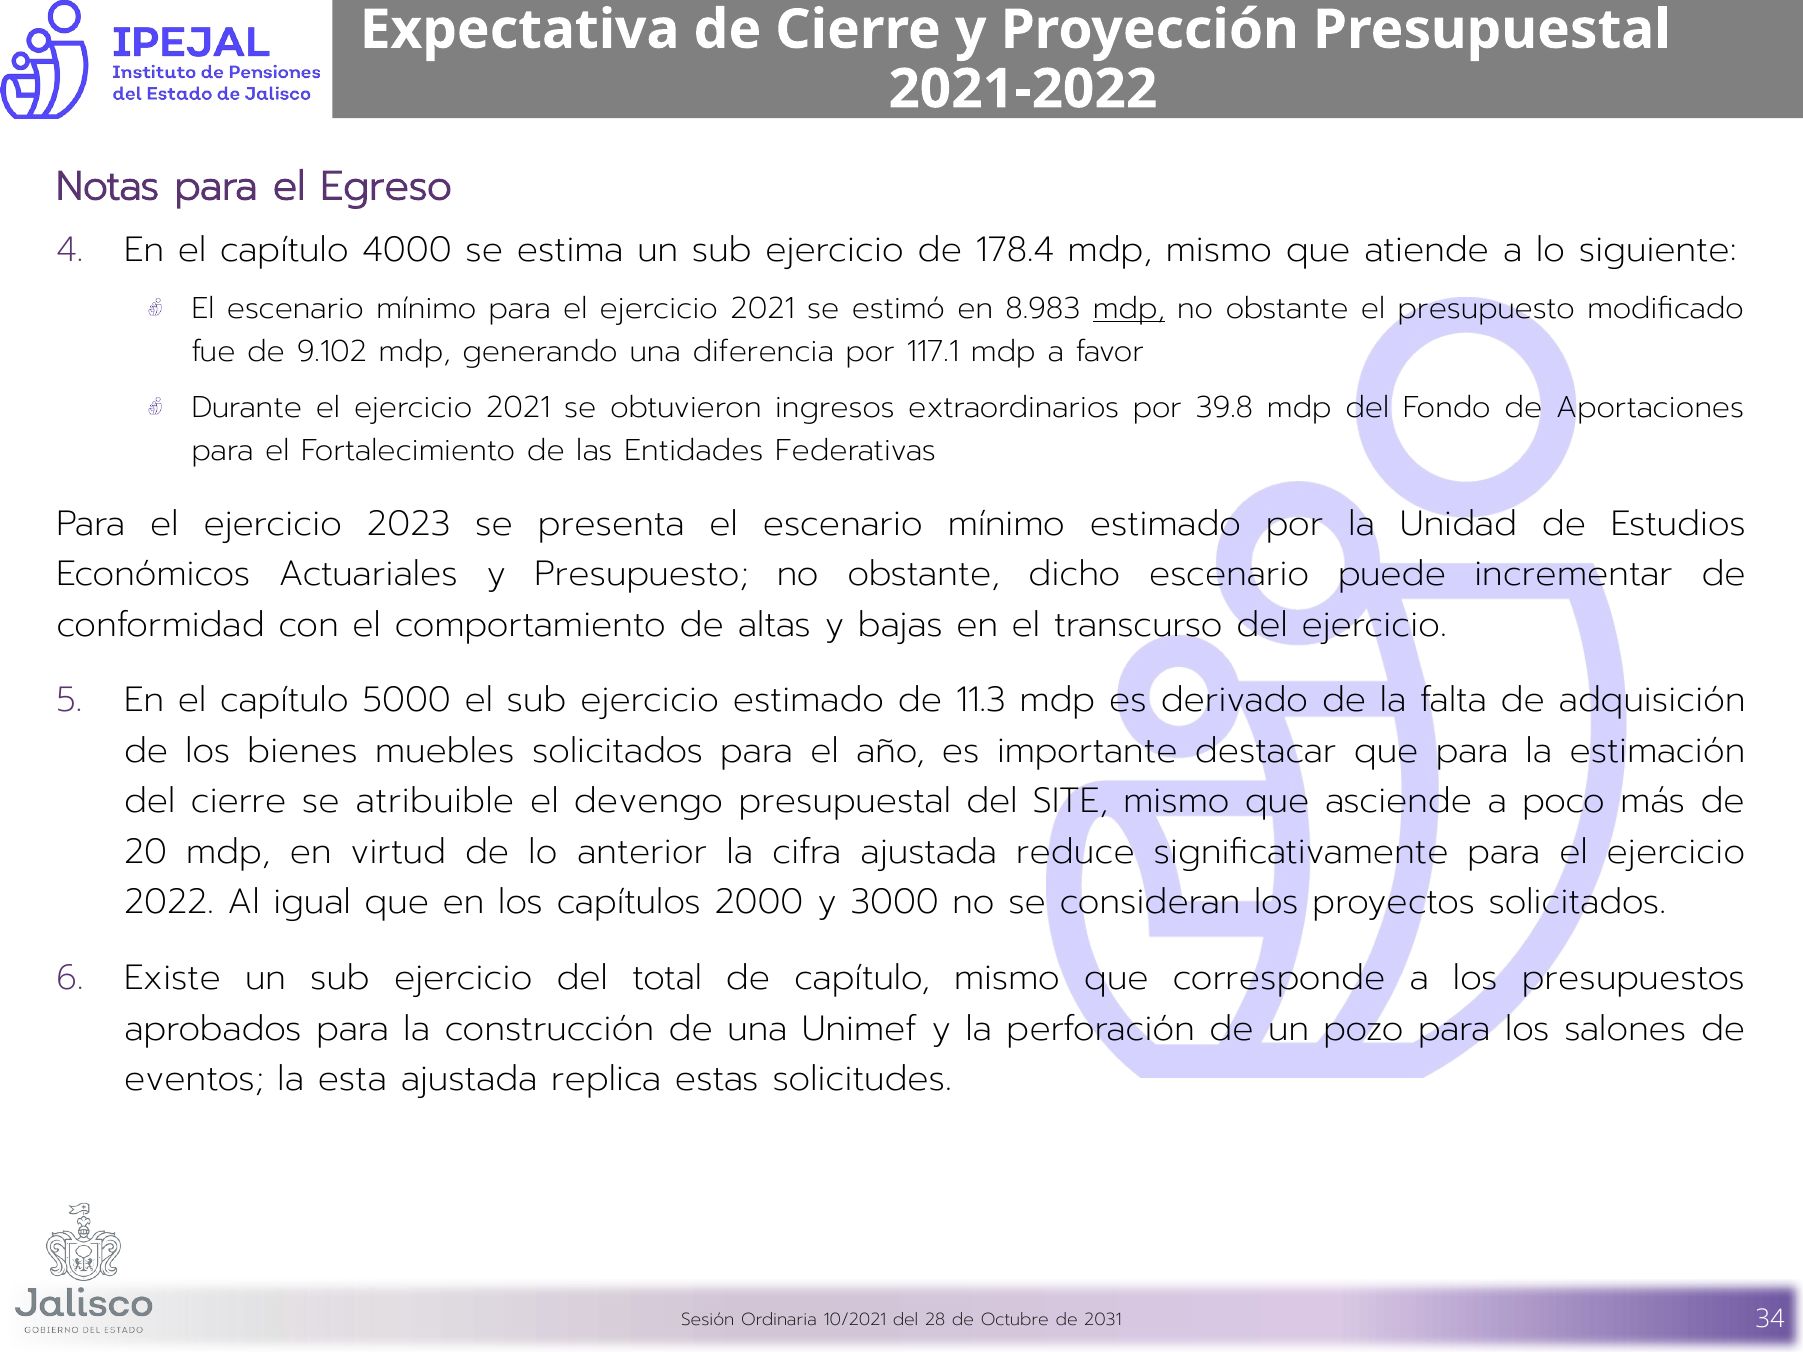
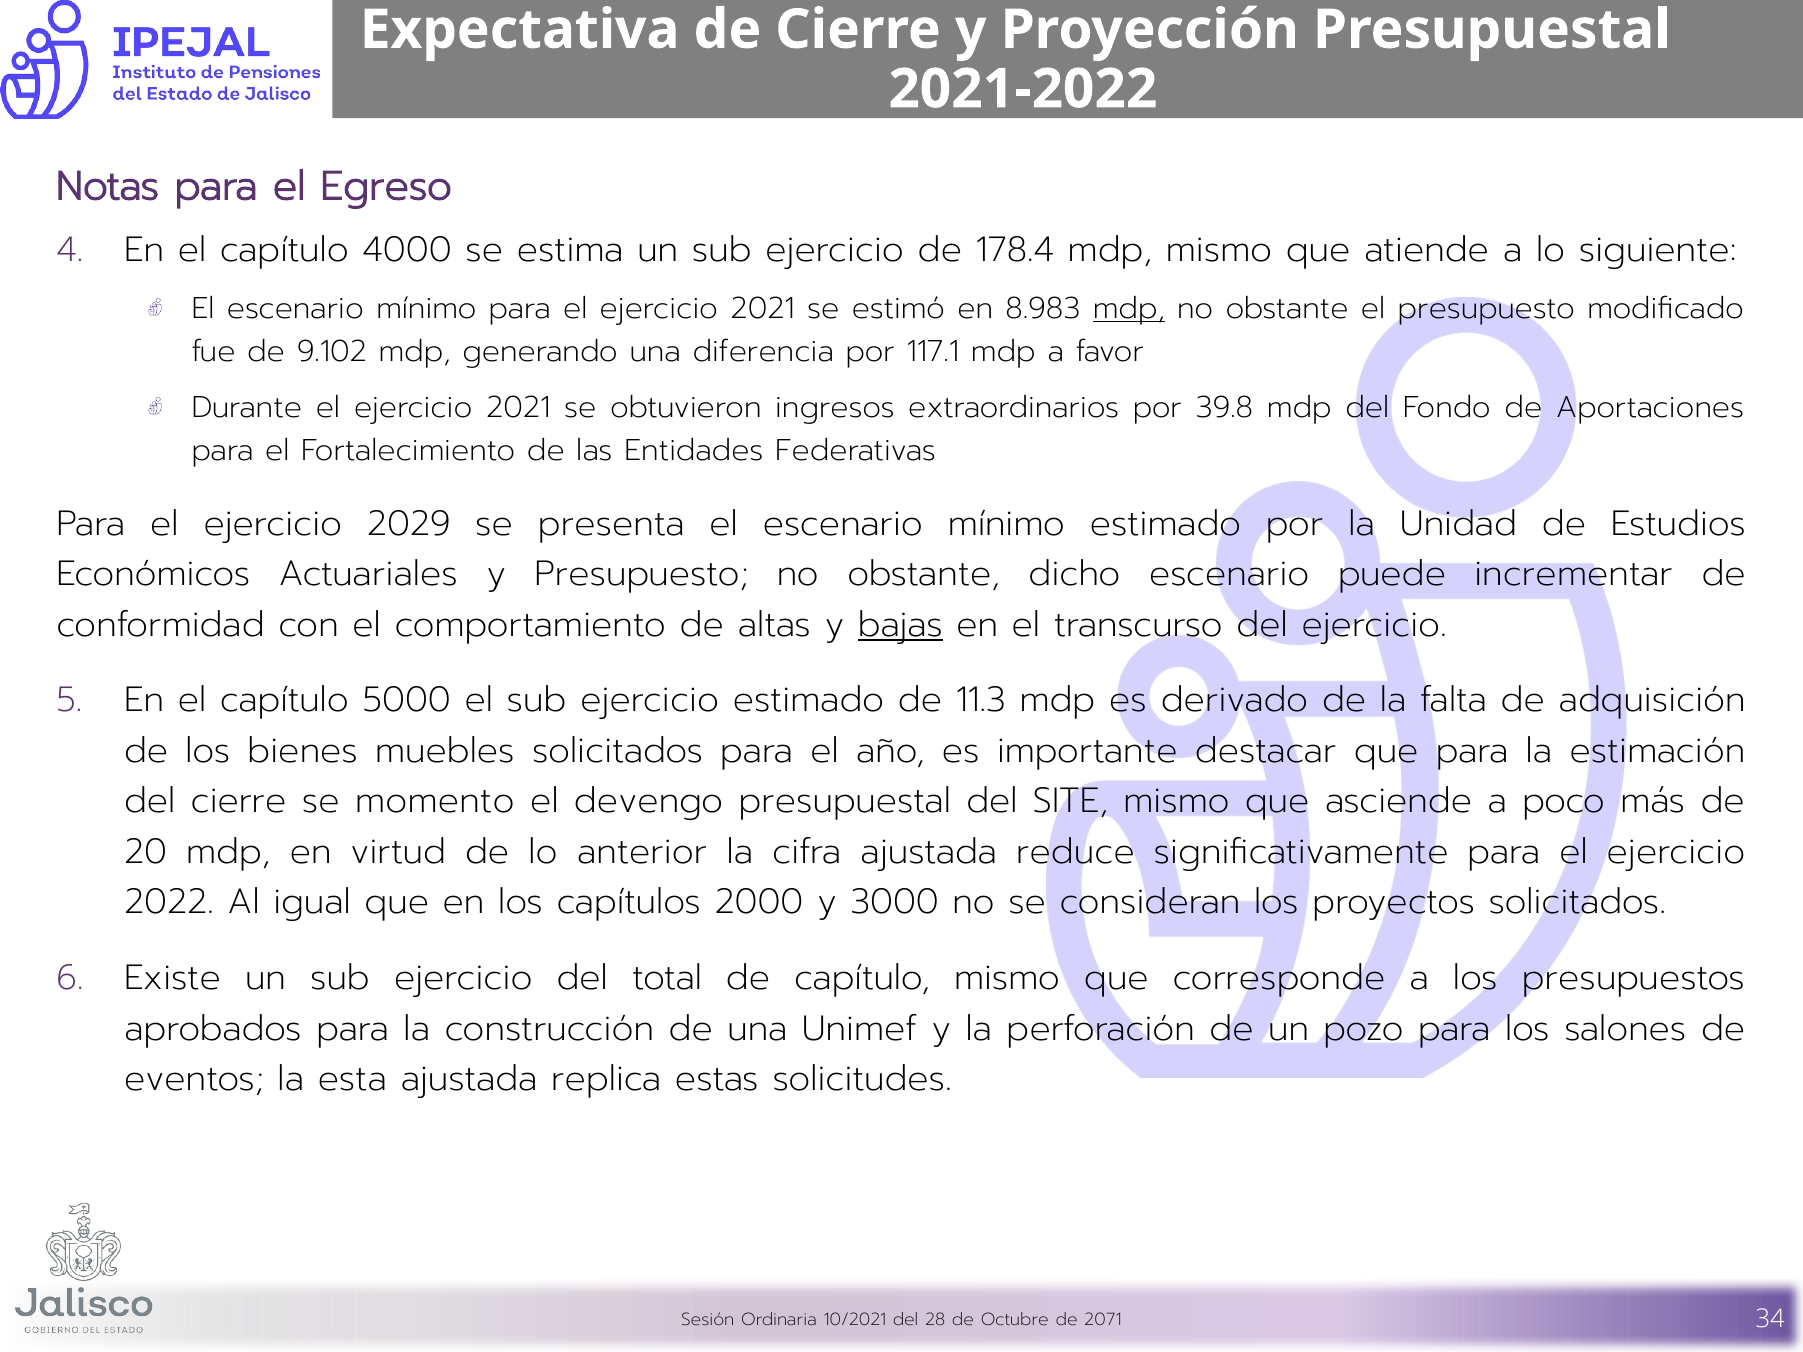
2023: 2023 -> 2029 (409, 524)
bajas underline: none -> present (900, 625)
atribuible: atribuible -> momento (435, 801)
2031: 2031 -> 2071 (1103, 1320)
